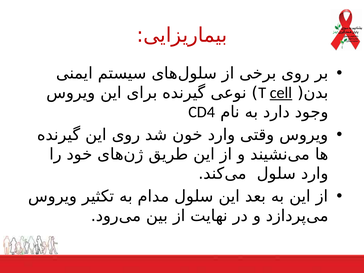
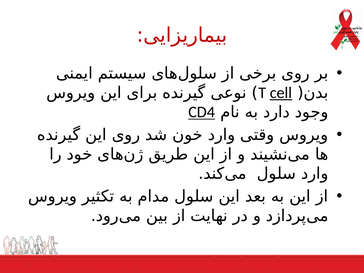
CD4 underline: none -> present (202, 112)
